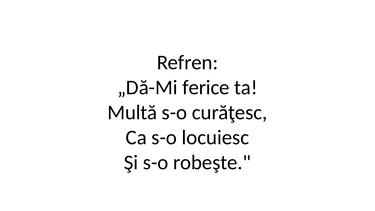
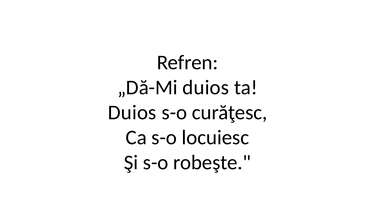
„Dă-Mi ferice: ferice -> duios (206, 88)
Multă: Multă -> Duios (132, 113)
